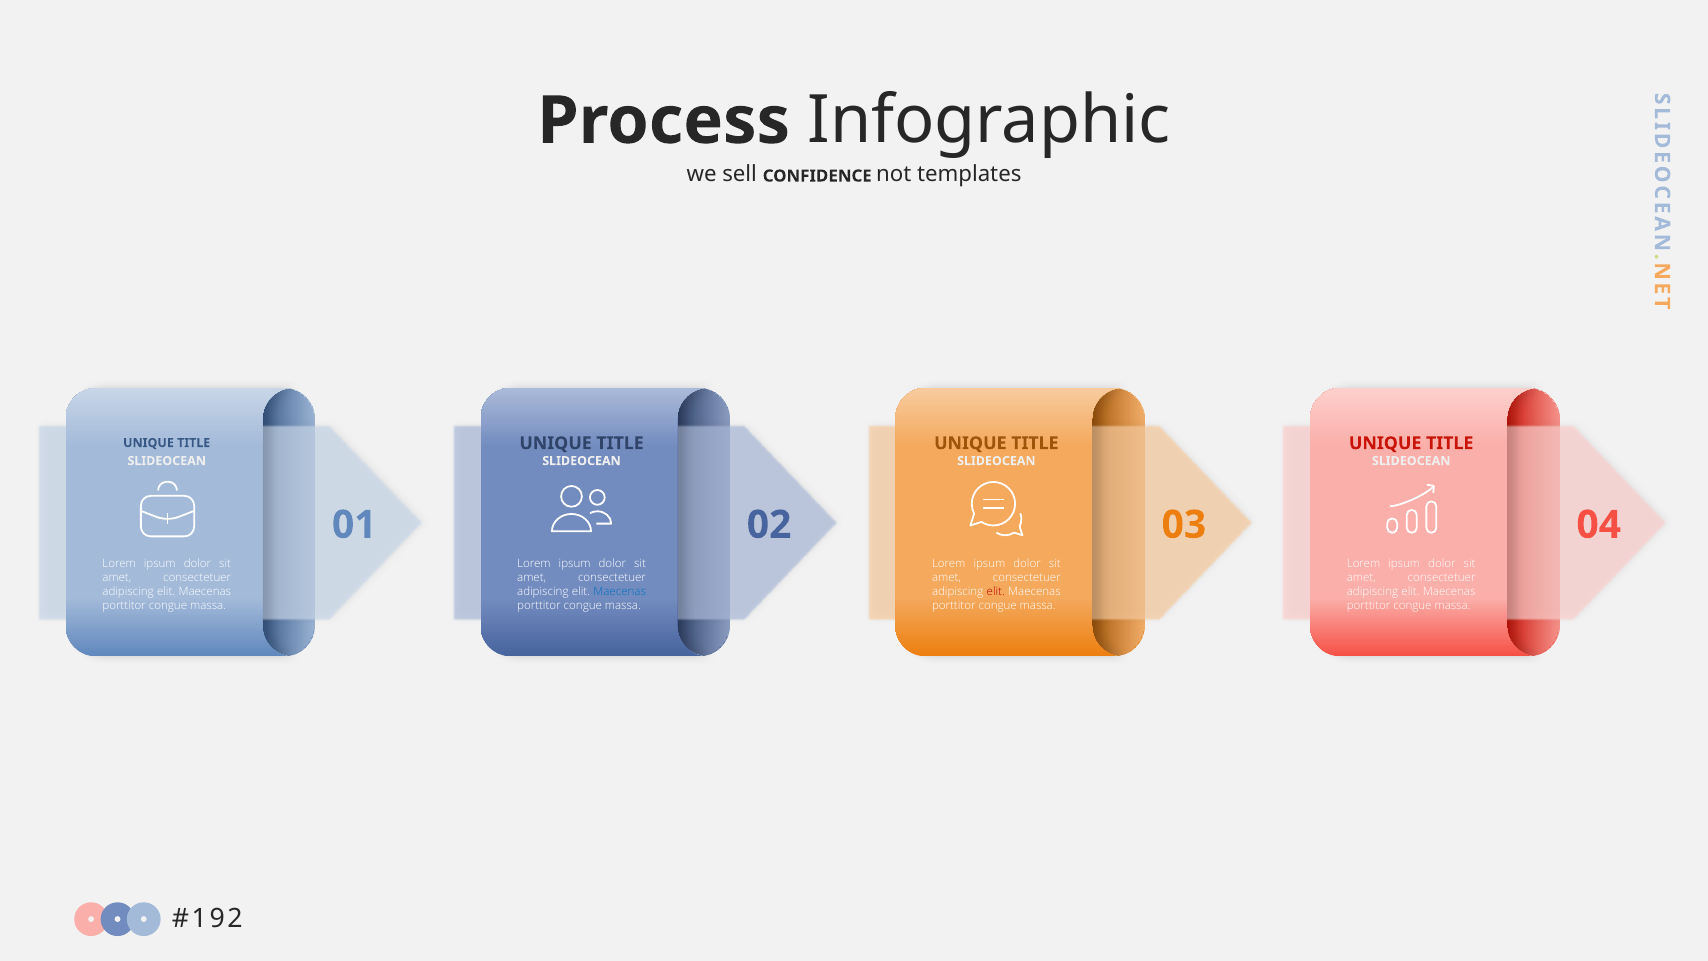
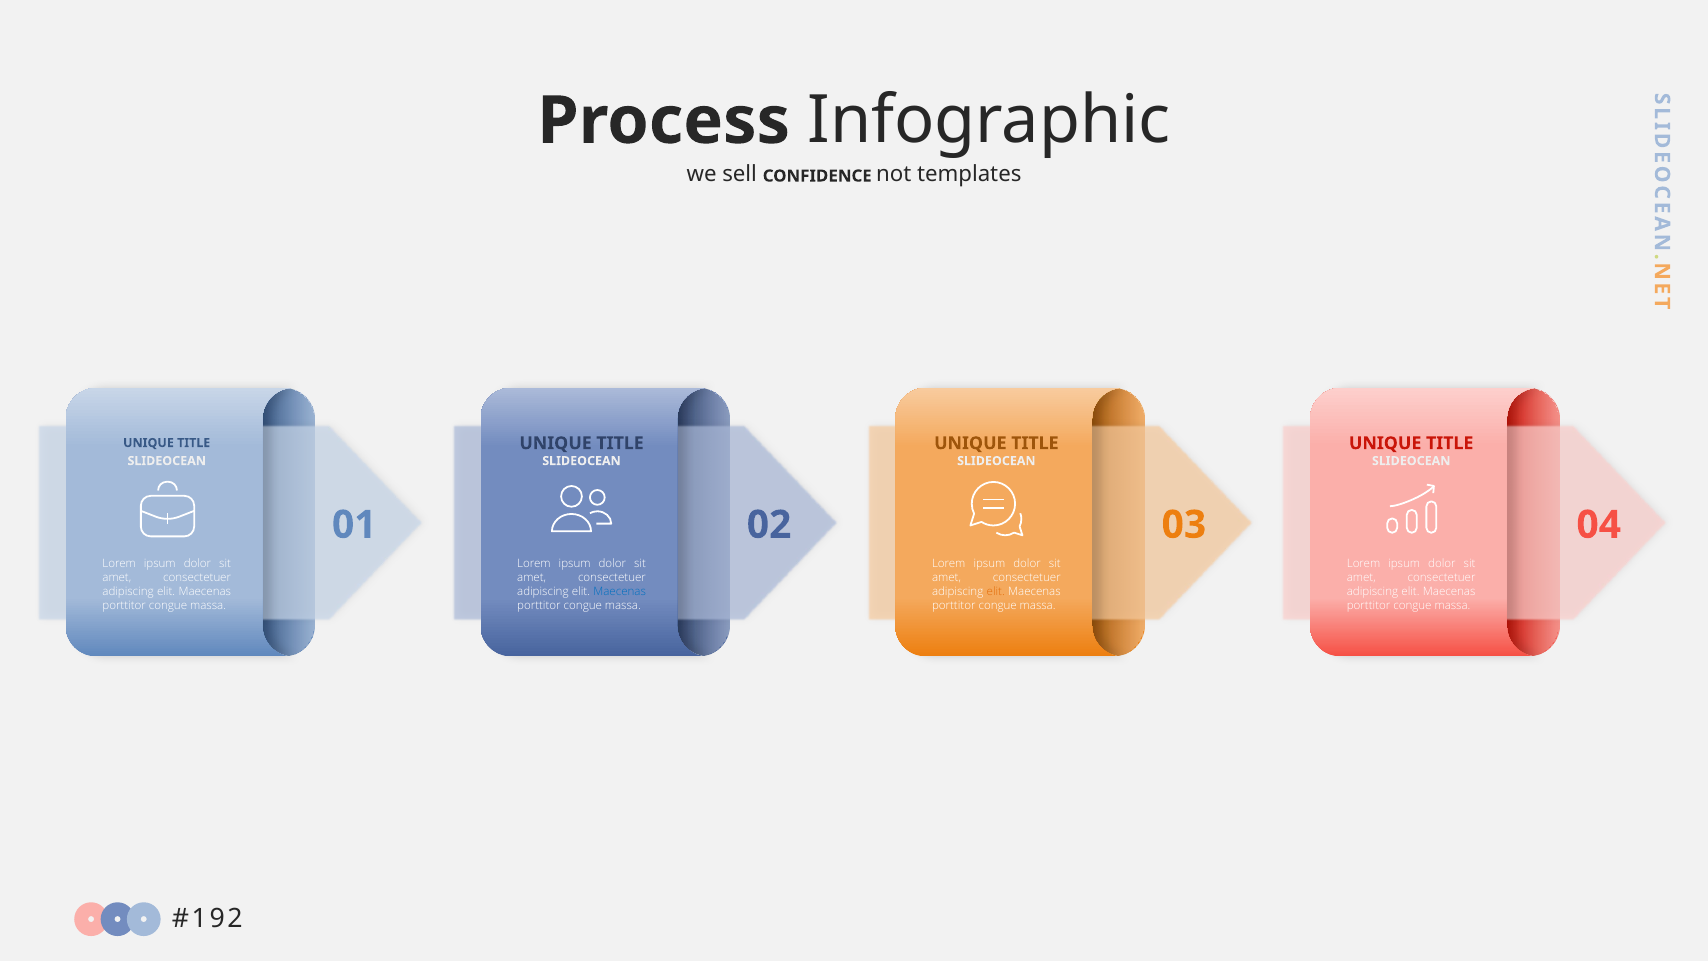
elit colour: red -> orange (996, 592)
